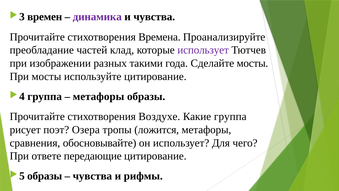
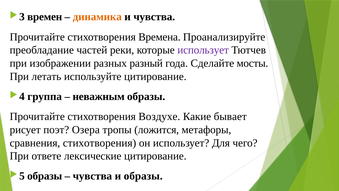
динамика colour: purple -> orange (97, 17)
клад: клад -> реки (122, 50)
такими: такими -> разный (146, 63)
При мосты: мосты -> летать (46, 76)
метафоры: метафоры -> неважным (99, 96)
Какие группа: группа -> бывает (230, 116)
сравнения обосновывайте: обосновывайте -> стихотворения (100, 143)
передающие: передающие -> лексические (93, 156)
и рифмы: рифмы -> образы (143, 176)
